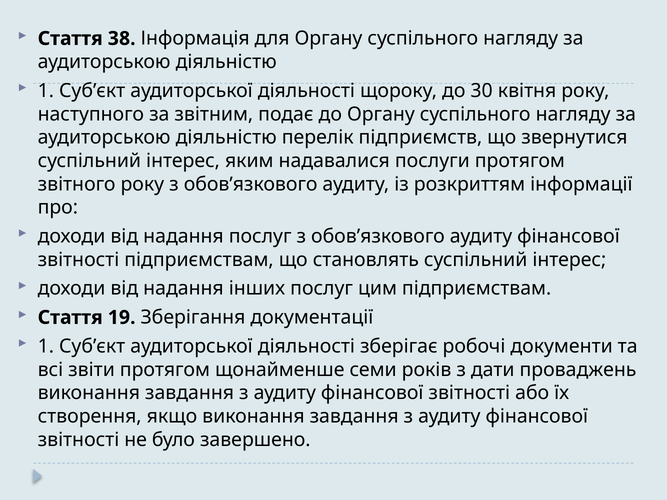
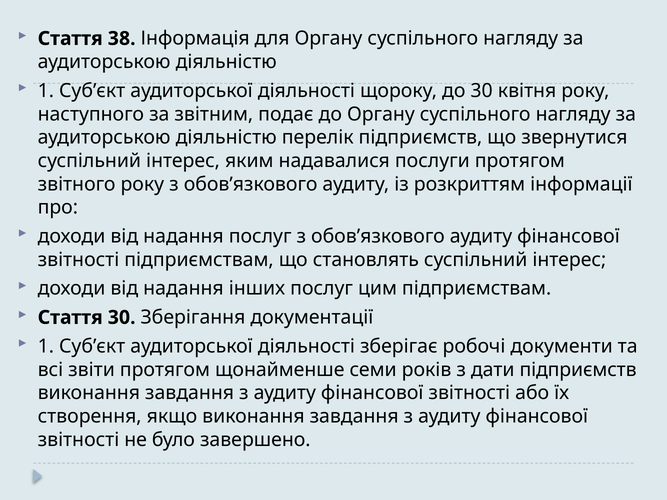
Стаття 19: 19 -> 30 (122, 318)
дати проваджень: проваджень -> підприємств (578, 370)
